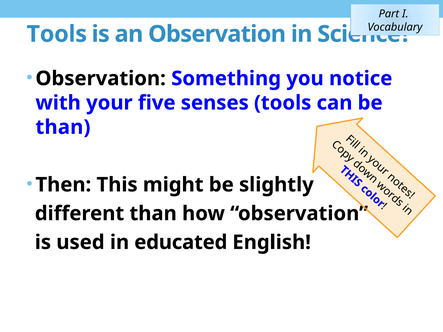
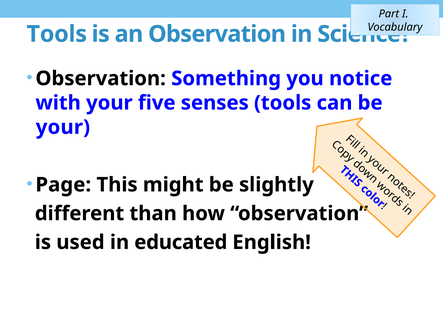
than: than -> your (63, 127)
Then: Then -> Page (63, 185)
